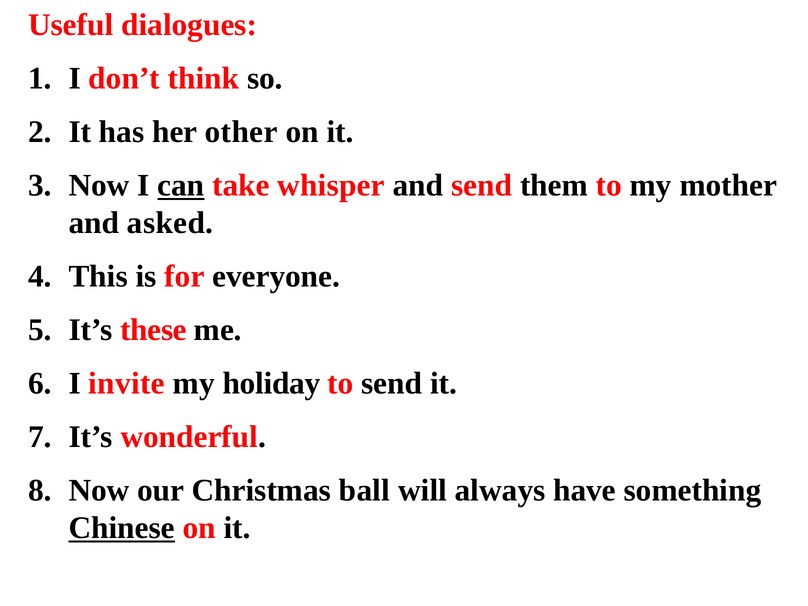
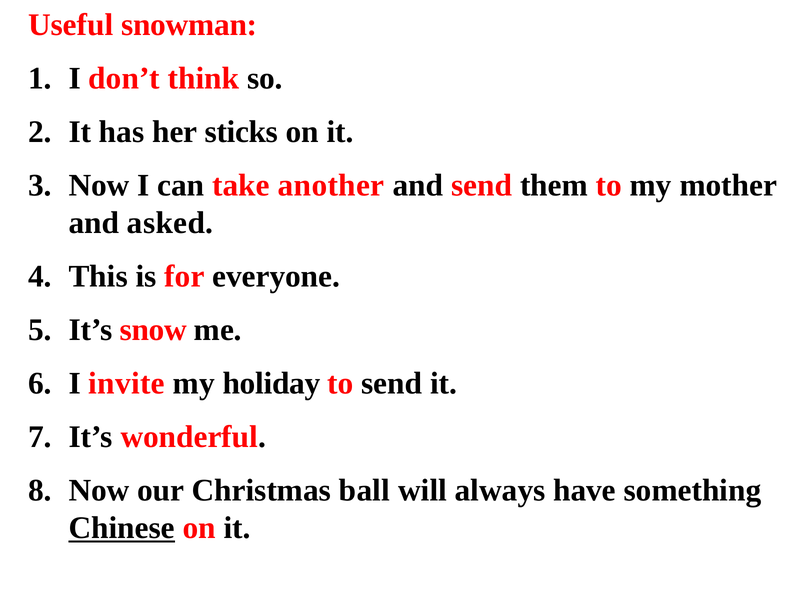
dialogues: dialogues -> snowman (189, 25)
other: other -> sticks (241, 132)
can underline: present -> none (181, 185)
whisper: whisper -> another (331, 185)
these: these -> snow (153, 330)
